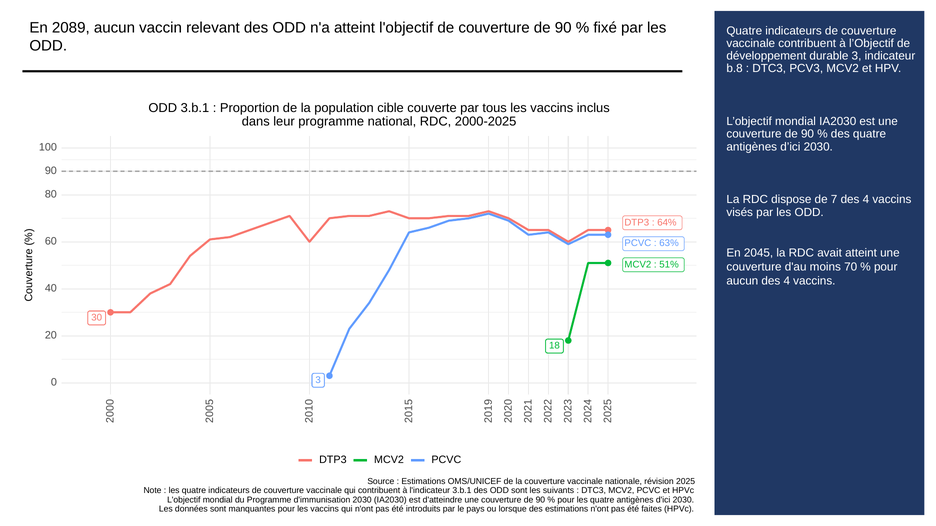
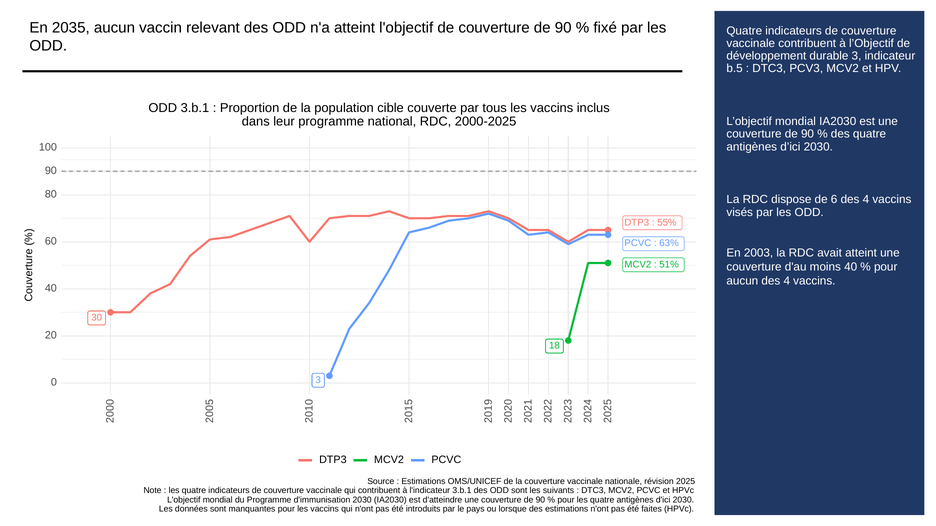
2089: 2089 -> 2035 (71, 28)
b.8: b.8 -> b.5 (735, 69)
7: 7 -> 6 (834, 200)
64%: 64% -> 55% (667, 223)
2045: 2045 -> 2003 (759, 253)
moins 70: 70 -> 40 (851, 267)
